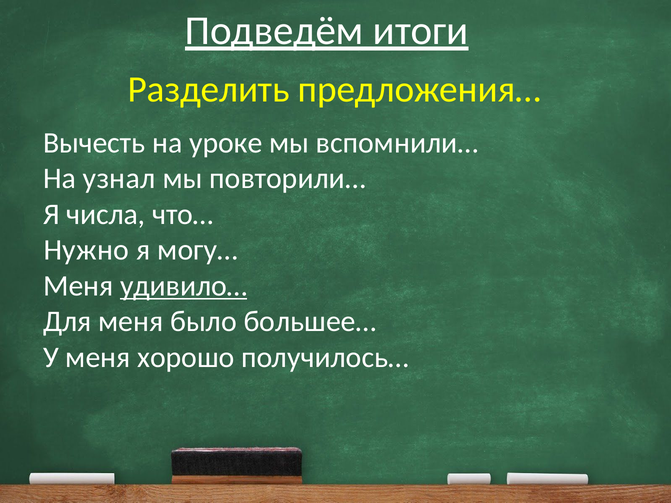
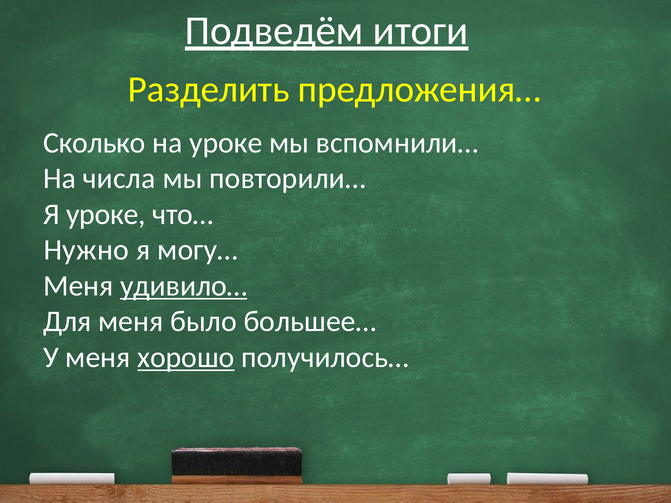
Вычесть: Вычесть -> Сколько (94, 143)
узнал: узнал -> числа (119, 179)
Я числа: числа -> уроке (106, 214)
хорошо underline: none -> present (186, 358)
